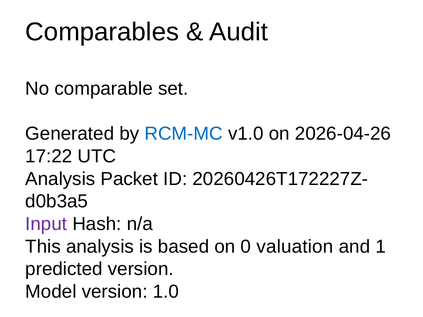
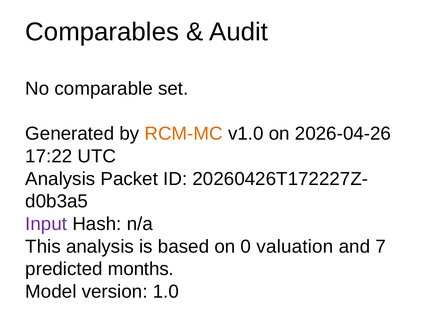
RCM-MC colour: blue -> orange (184, 134)
1: 1 -> 7 (381, 247)
predicted version: version -> months (141, 269)
